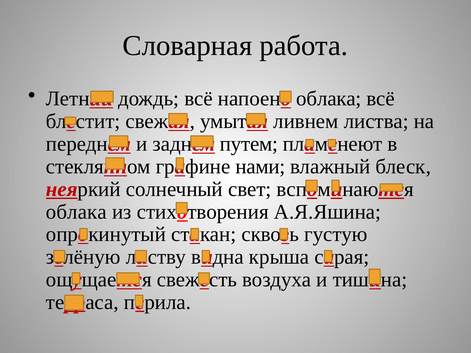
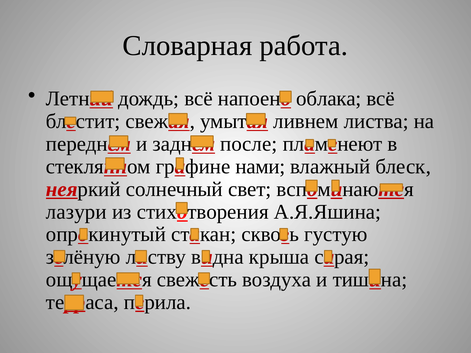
путем: путем -> после (249, 144)
облака: облака -> лазури (76, 212)
